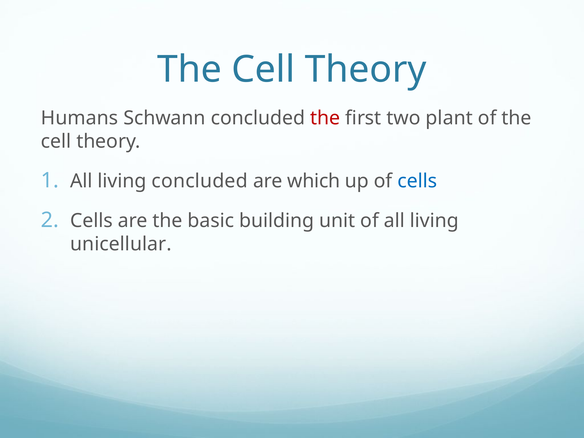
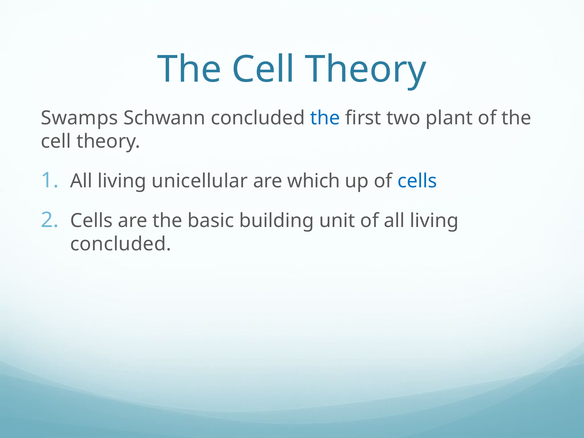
Humans: Humans -> Swamps (80, 118)
the colour: red -> blue (325, 118)
living concluded: concluded -> unicellular (200, 181)
unicellular: unicellular -> concluded (121, 244)
